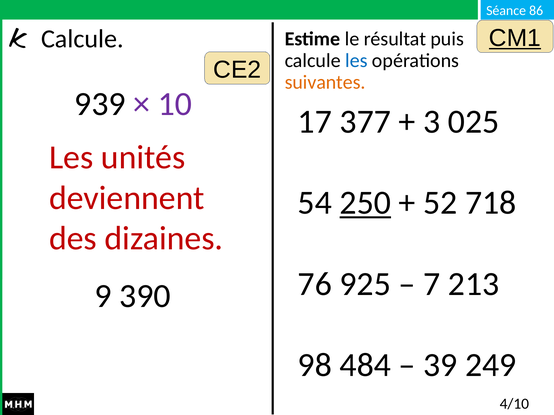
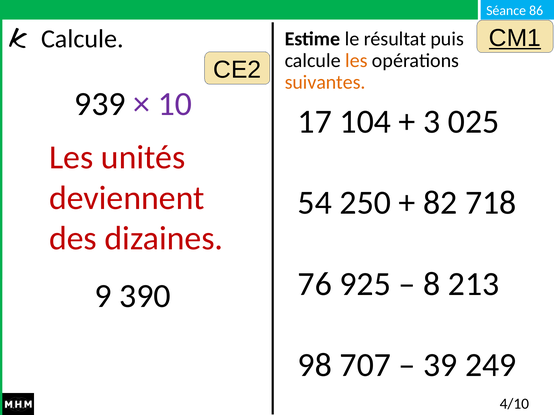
les colour: blue -> orange (356, 61)
377: 377 -> 104 (365, 122)
250 underline: present -> none (365, 203)
52: 52 -> 82 (440, 203)
7: 7 -> 8 (432, 284)
484: 484 -> 707 (365, 365)
